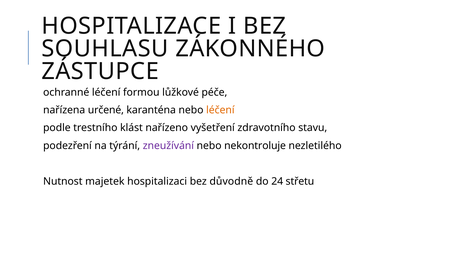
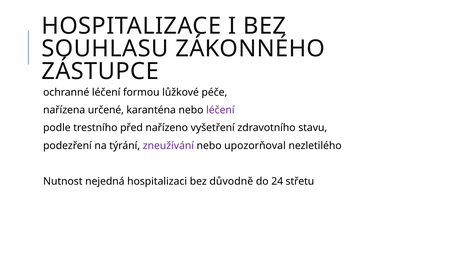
léčení colour: orange -> purple (220, 110)
klást: klást -> před (131, 128)
nekontroluje: nekontroluje -> upozorňoval (255, 146)
majetek: majetek -> nejedná (105, 181)
